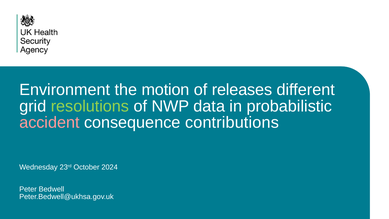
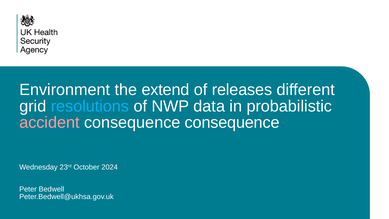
motion: motion -> extend (166, 90)
resolutions colour: light green -> light blue (90, 106)
consequence contributions: contributions -> consequence (232, 122)
